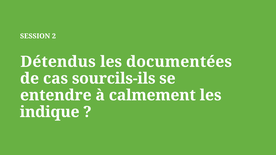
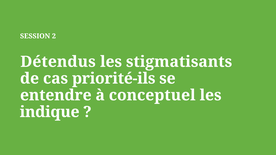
documentées: documentées -> stigmatisants (179, 62)
sourcils-ils: sourcils-ils -> priorité-ils (114, 79)
calmement: calmement -> conceptuel (152, 95)
